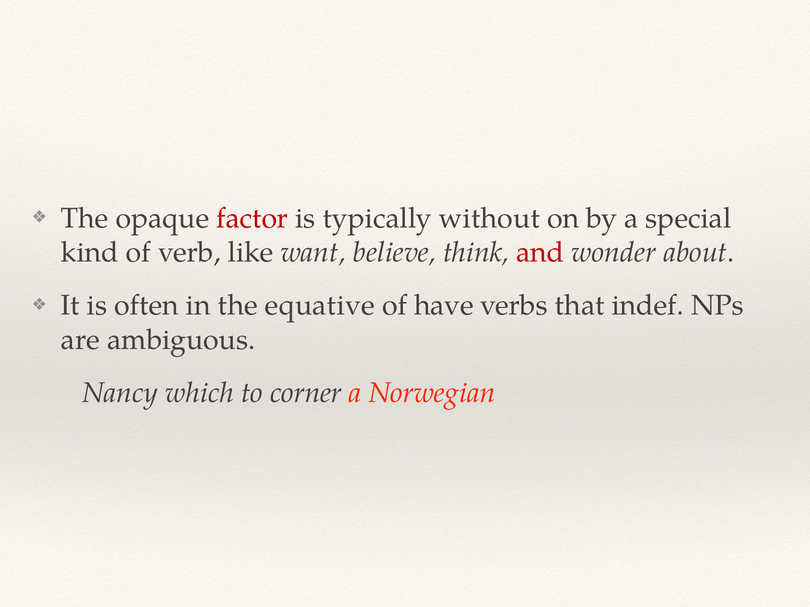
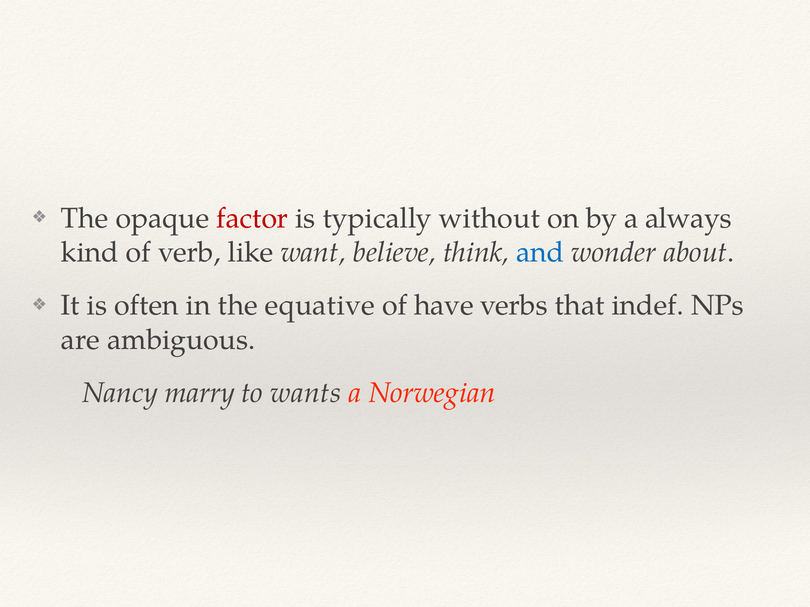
special: special -> always (689, 218)
and colour: red -> blue (540, 253)
which: which -> marry (200, 393)
corner: corner -> wants (306, 393)
